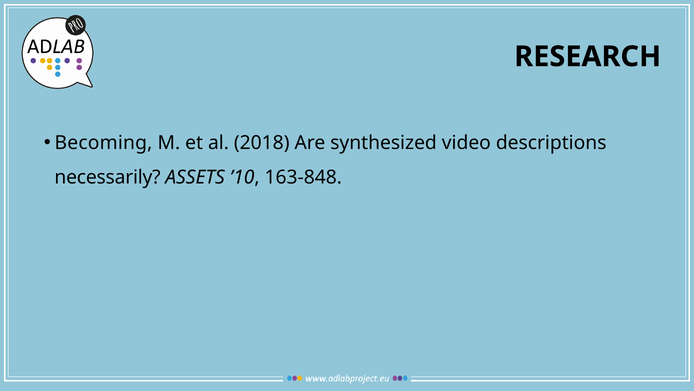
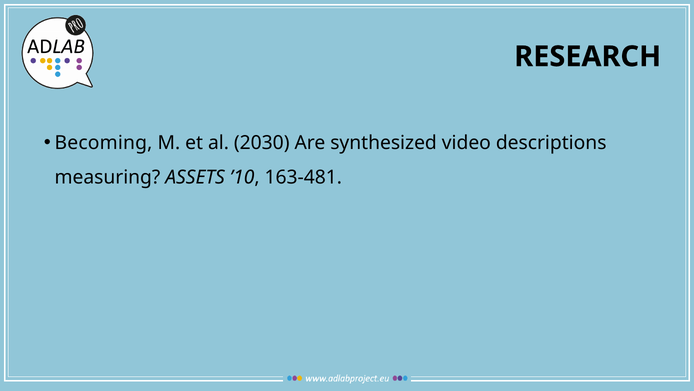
2018: 2018 -> 2030 (262, 143)
necessarily: necessarily -> measuring (107, 177)
163-848: 163-848 -> 163-481 (303, 177)
